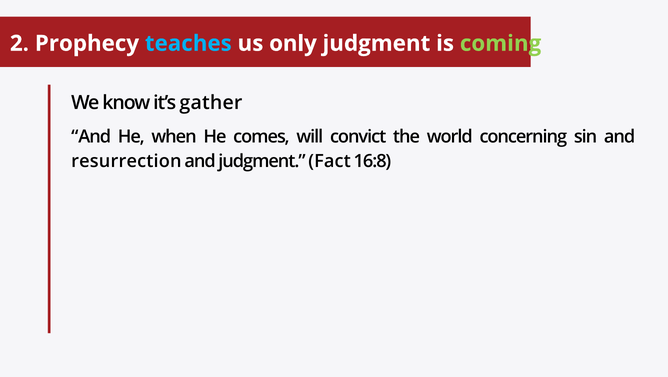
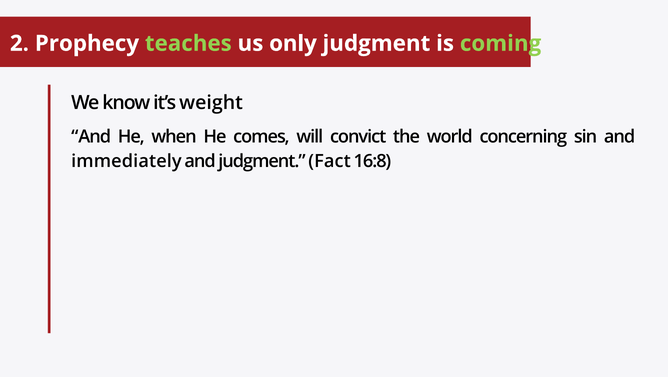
teaches colour: light blue -> light green (188, 43)
gather: gather -> weight (211, 103)
resurrection: resurrection -> immediately (126, 161)
